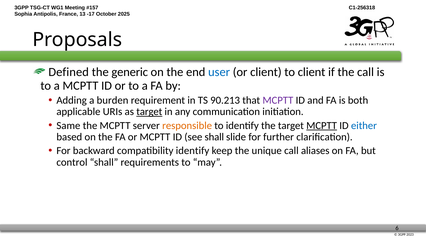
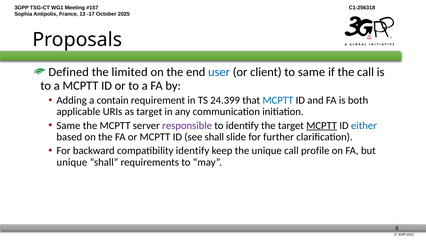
generic: generic -> limited (130, 72)
to client: client -> same (311, 72)
burden: burden -> contain (113, 100)
90.213: 90.213 -> 24.399 (225, 100)
MCPTT colour: purple -> blue (278, 100)
target underline: present -> none (149, 112)
responsible colour: orange -> purple (187, 125)
aliases: aliases -> profile (315, 151)
control: control -> unique (72, 162)
